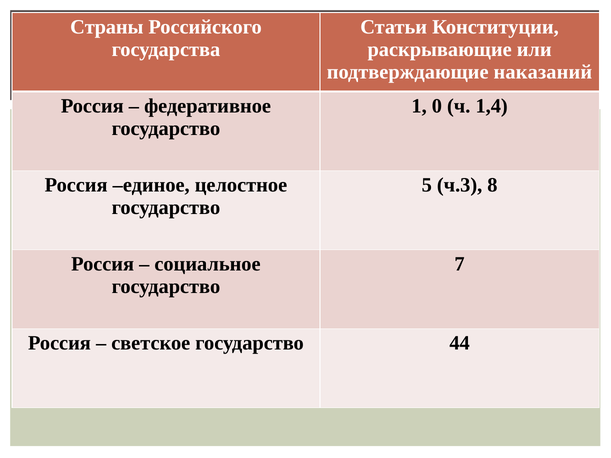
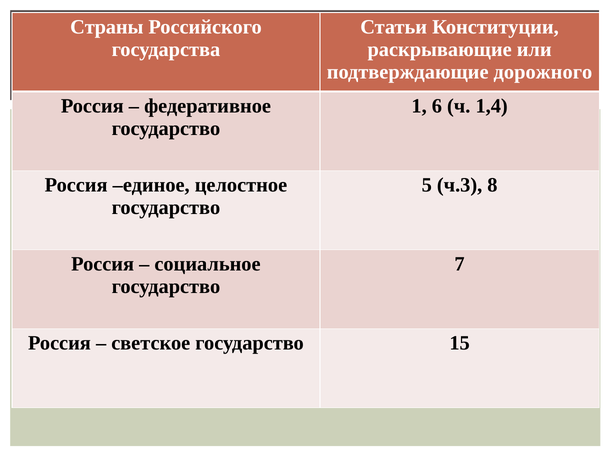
наказаний: наказаний -> дорожного (543, 72)
0: 0 -> 6 (437, 106)
44: 44 -> 15 (460, 343)
